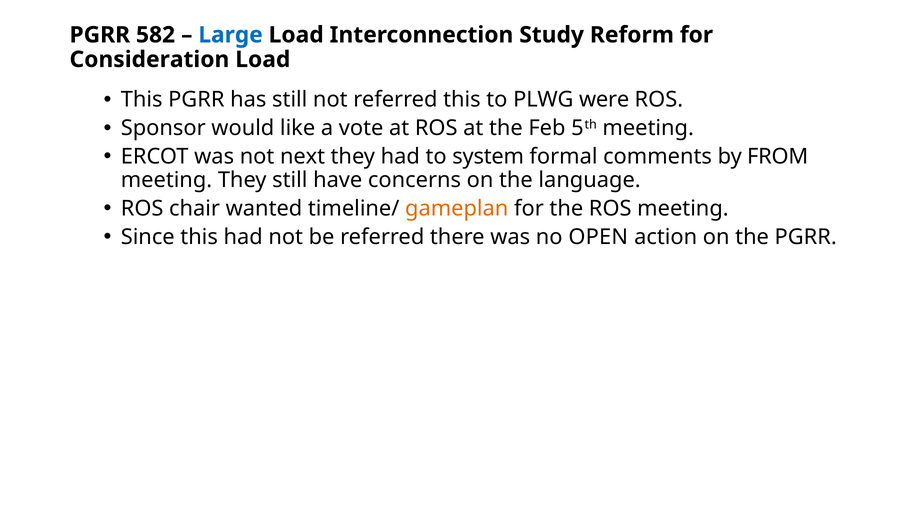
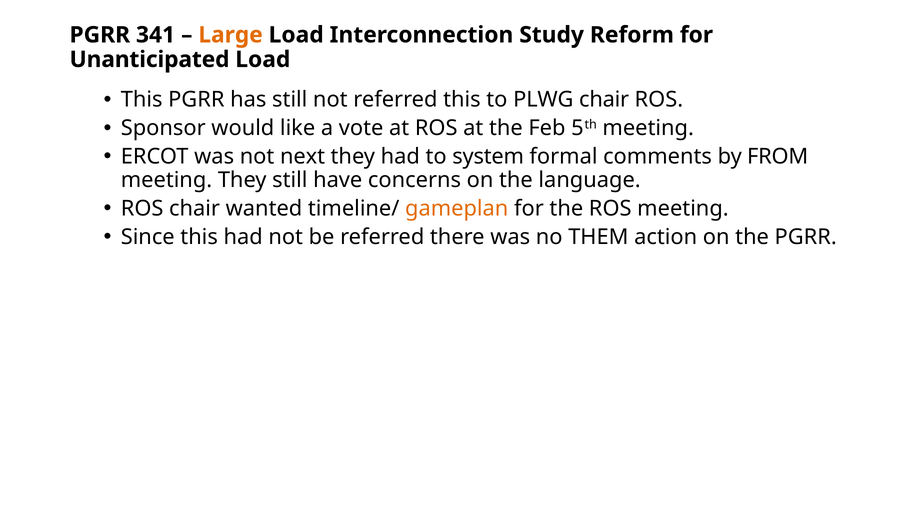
582: 582 -> 341 (156, 35)
Large colour: blue -> orange (231, 35)
Consideration: Consideration -> Unanticipated (150, 59)
PLWG were: were -> chair (604, 100)
OPEN: OPEN -> THEM (598, 237)
